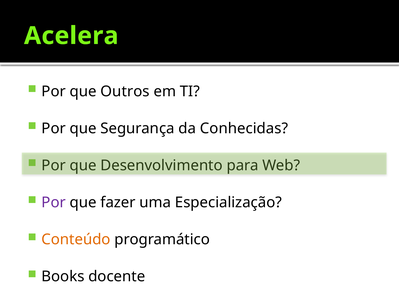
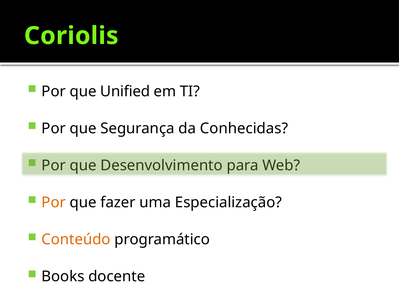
Acelera: Acelera -> Coriolis (71, 36)
Outros: Outros -> Unified (125, 91)
Por colour: purple -> orange (54, 203)
